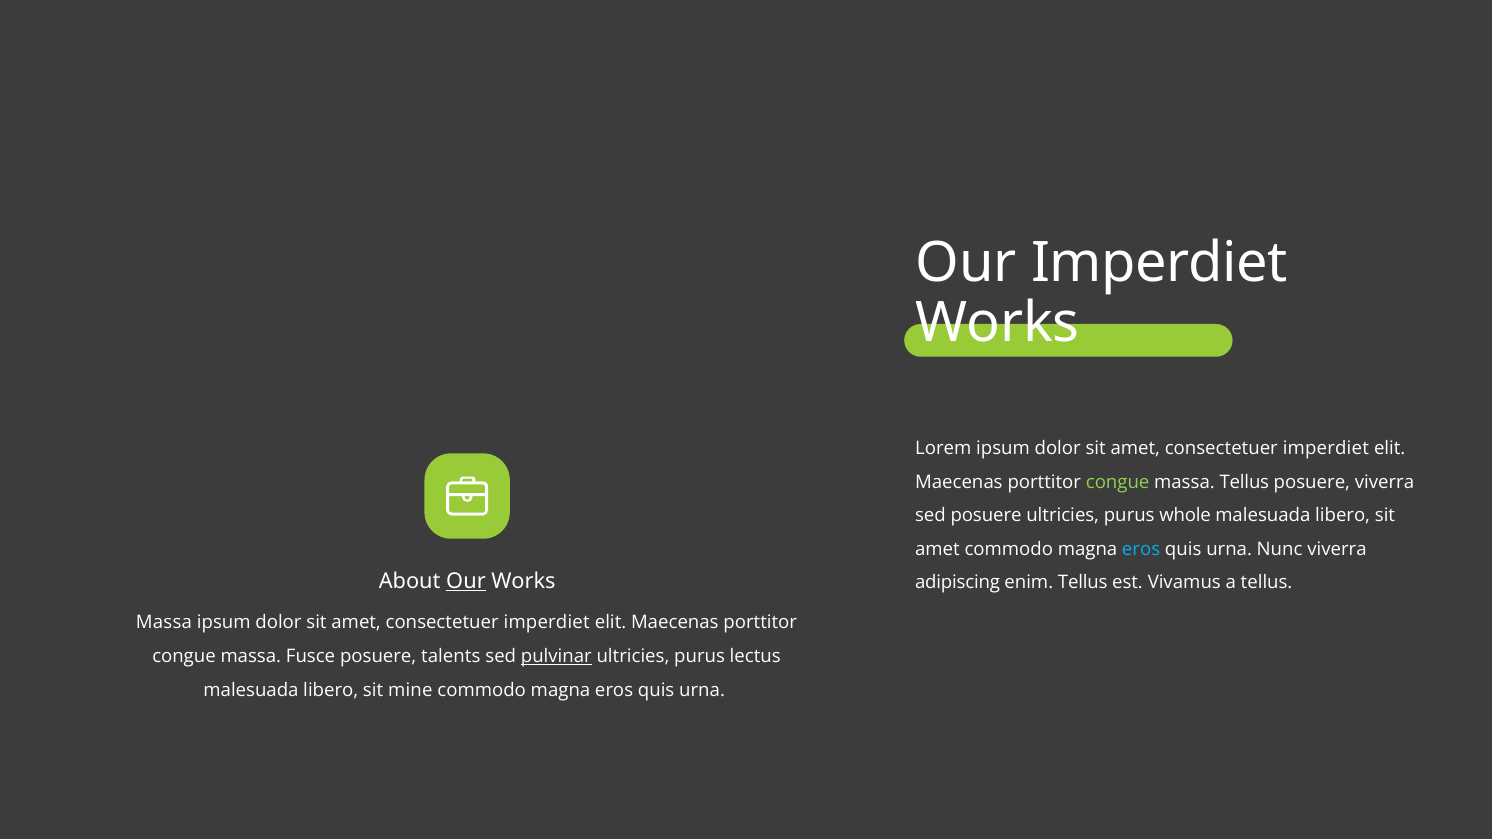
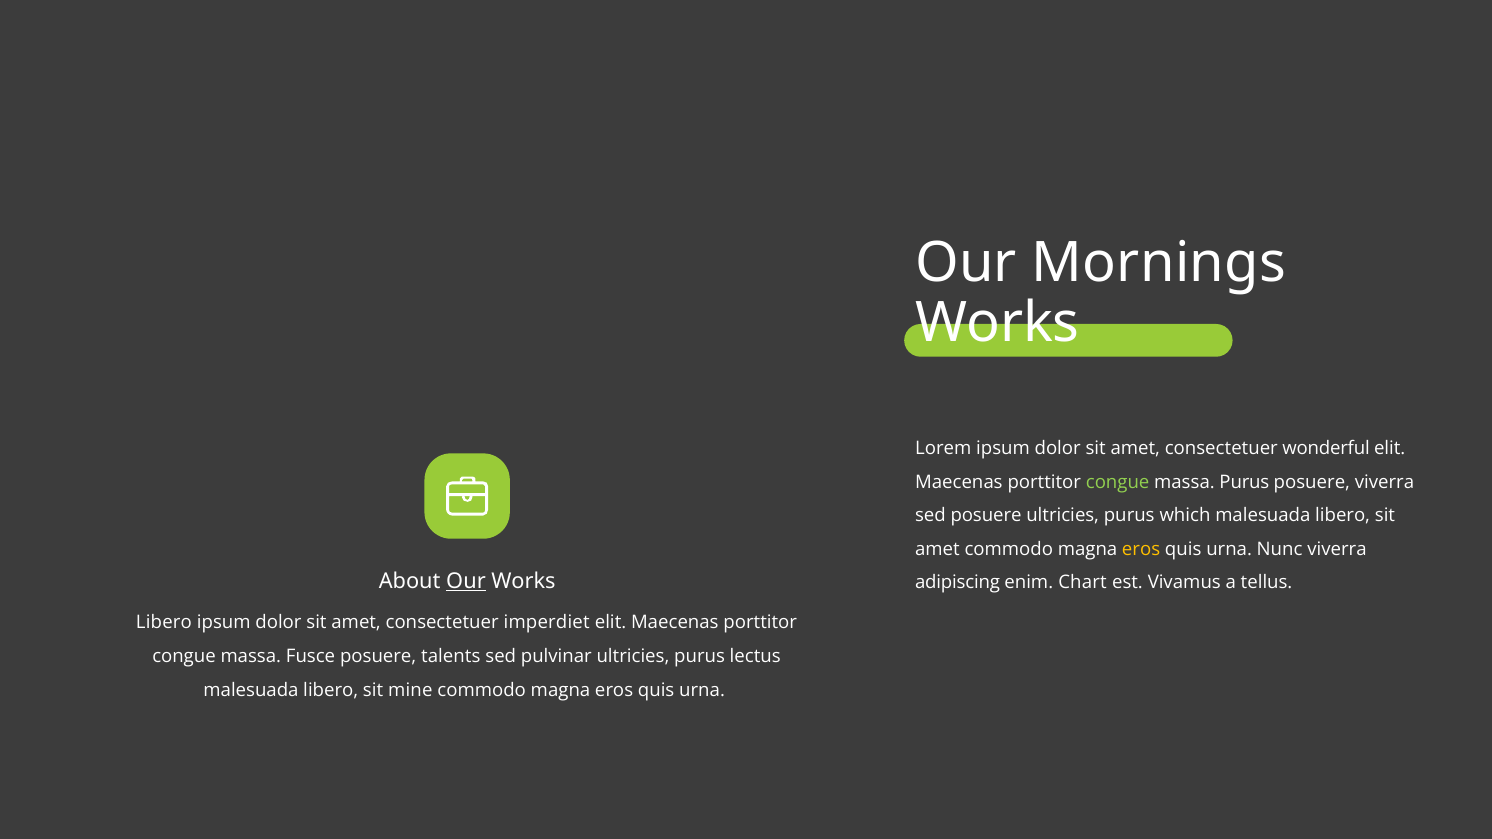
Our Imperdiet: Imperdiet -> Mornings (1159, 263)
imperdiet: imperdiet -> wonderful (1326, 448)
massa Tellus: Tellus -> Purus (1244, 482)
whole: whole -> which (1185, 516)
eros colour: light blue -> yellow (1141, 549)
enim Tellus: Tellus -> Chart (1083, 583)
Massa: Massa -> Libero (164, 623)
pulvinar underline: present -> none (556, 657)
